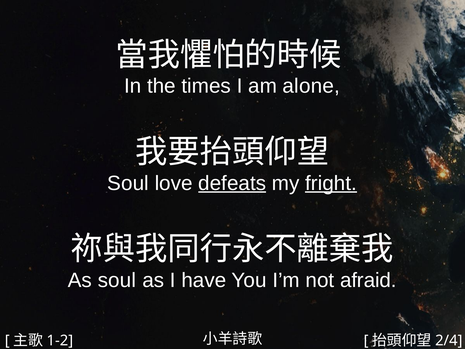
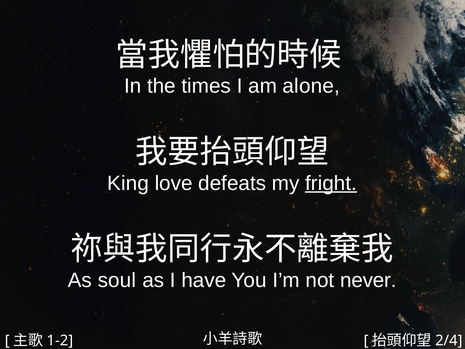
Soul: Soul -> King (128, 183)
defeats underline: present -> none (232, 183)
afraid: afraid -> never (368, 280)
